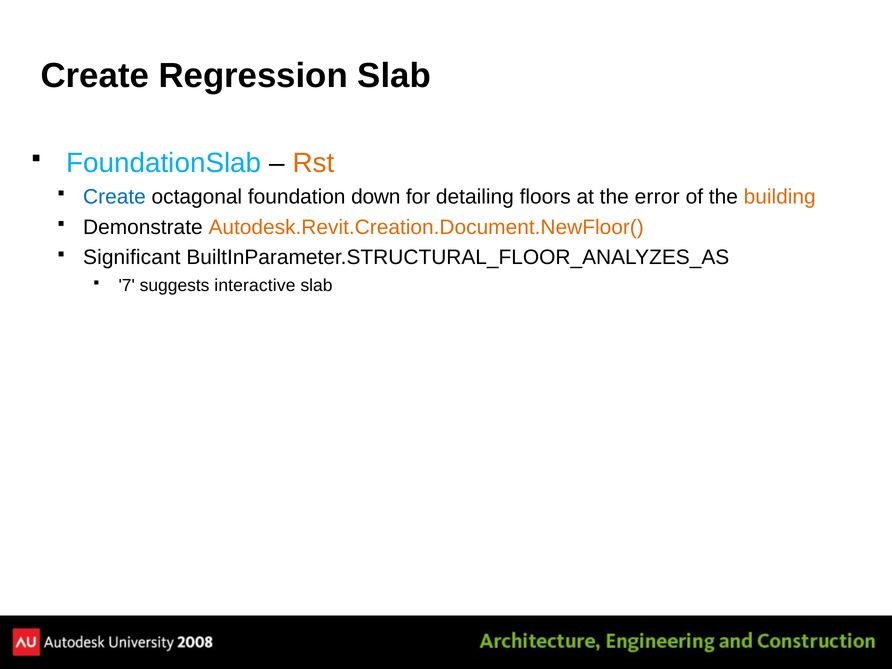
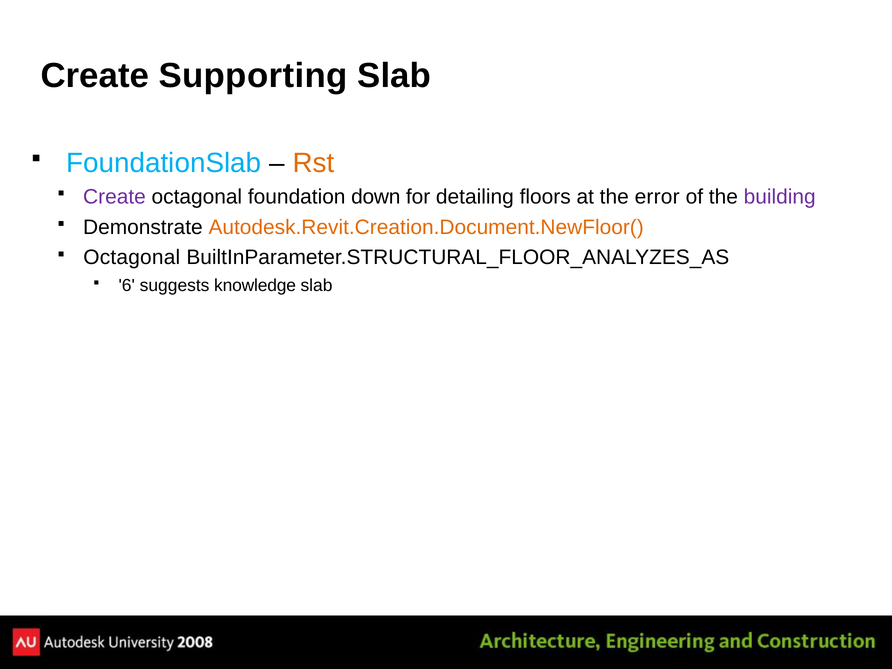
Regression: Regression -> Supporting (253, 76)
Create colour: blue -> purple (114, 197)
building colour: orange -> purple (780, 197)
Significant: Significant -> Octagonal (132, 257)
7: 7 -> 6 (127, 285)
interactive: interactive -> knowledge (255, 285)
